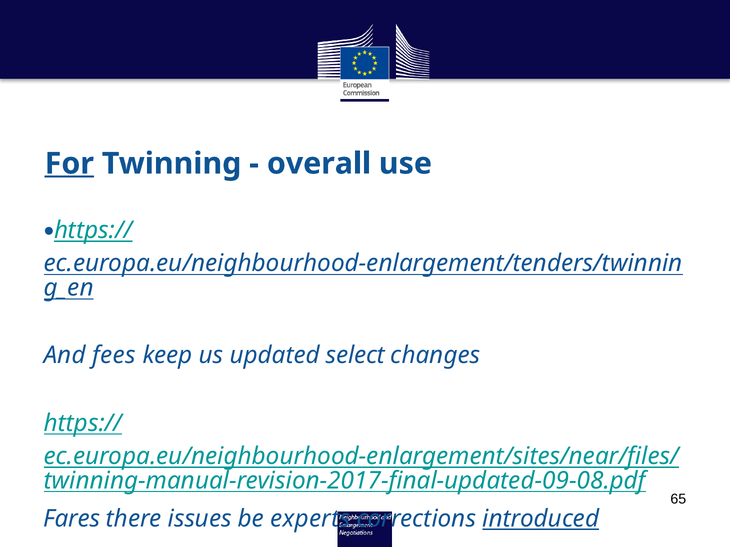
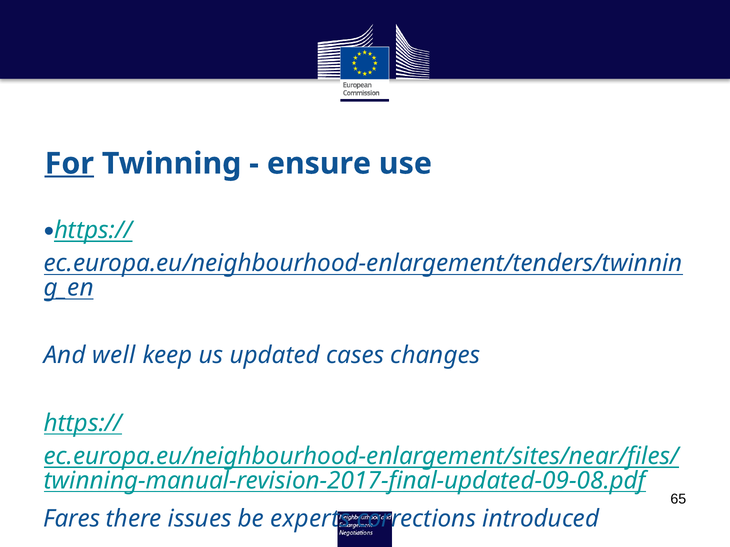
overall: overall -> ensure (319, 164)
fees: fees -> well (114, 355)
select: select -> cases (355, 355)
introduced underline: present -> none (541, 519)
